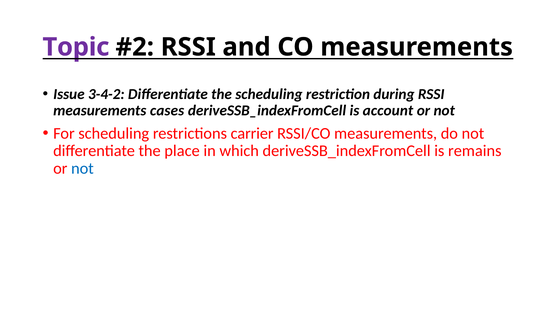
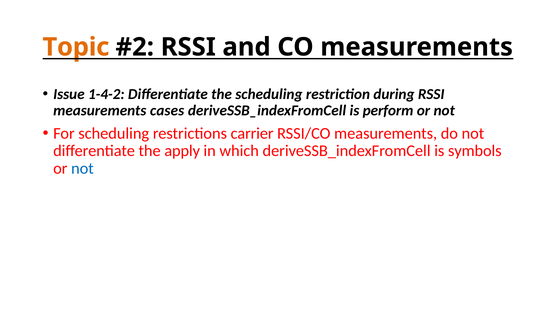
Topic colour: purple -> orange (76, 47)
3-4-2: 3-4-2 -> 1-4-2 (106, 94)
account: account -> perform (388, 110)
place: place -> apply (182, 151)
remains: remains -> symbols (475, 151)
